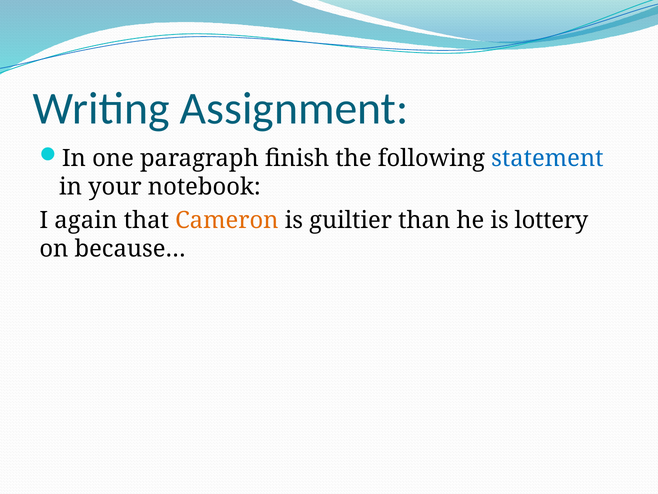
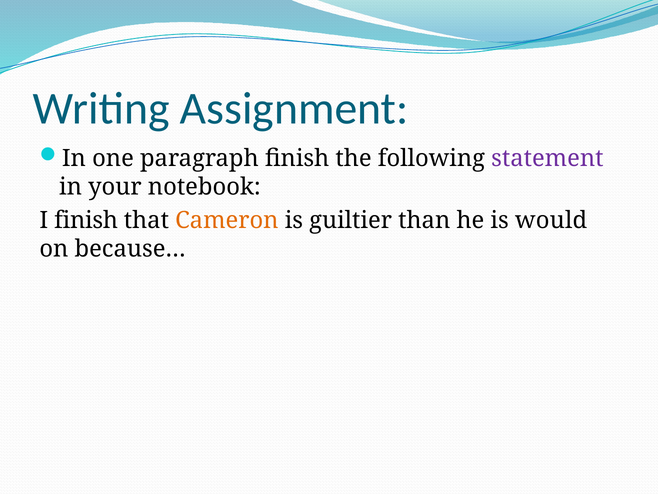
statement colour: blue -> purple (547, 158)
I again: again -> finish (86, 220)
lottery: lottery -> would (551, 220)
